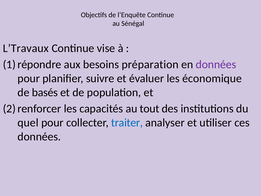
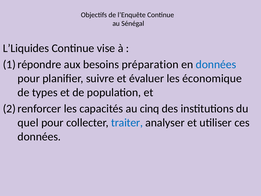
L’Travaux: L’Travaux -> L’Liquides (26, 48)
données colour: purple -> blue (216, 64)
basés: basés -> types (45, 92)
tout: tout -> cinq (150, 109)
